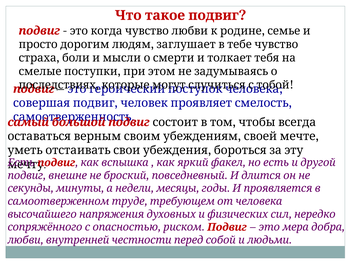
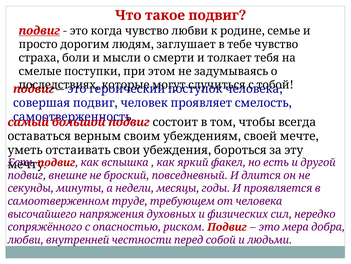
подвиг underline: none -> present (39, 31)
